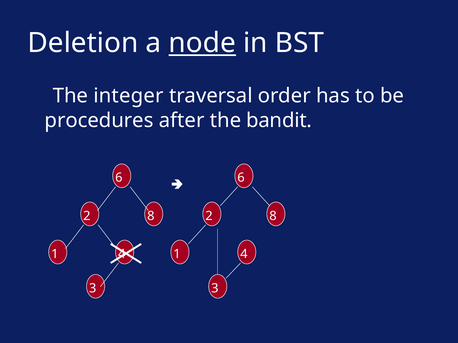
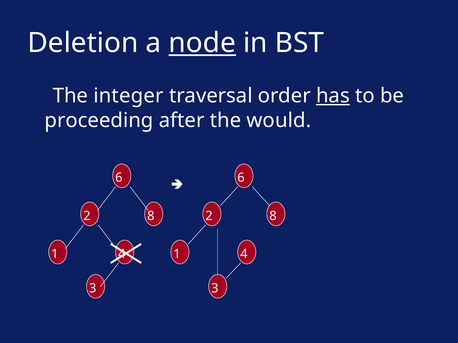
has underline: none -> present (333, 96)
procedures: procedures -> proceeding (99, 121)
bandit: bandit -> would (279, 121)
